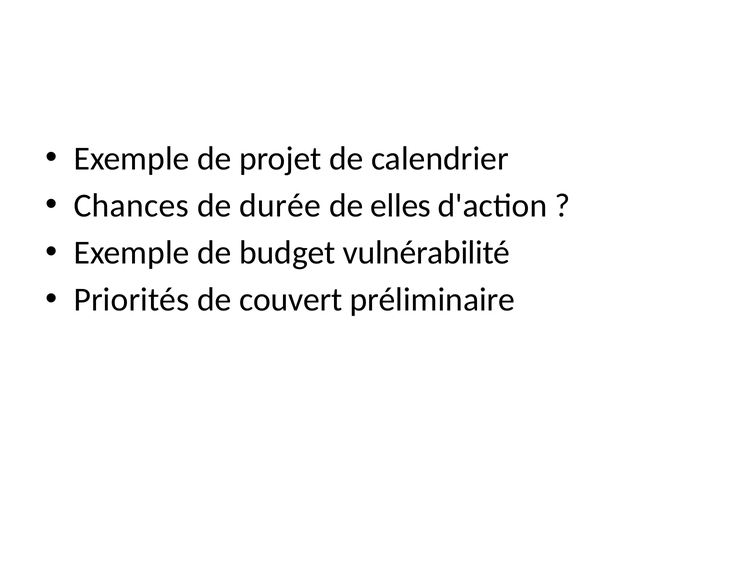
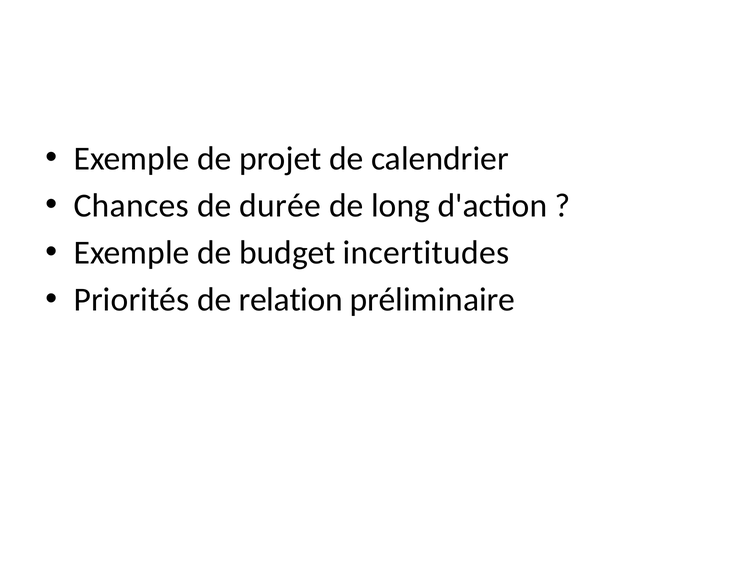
elles: elles -> long (401, 206)
vulnérabilité: vulnérabilité -> incertitudes (426, 253)
couvert: couvert -> relation (291, 300)
